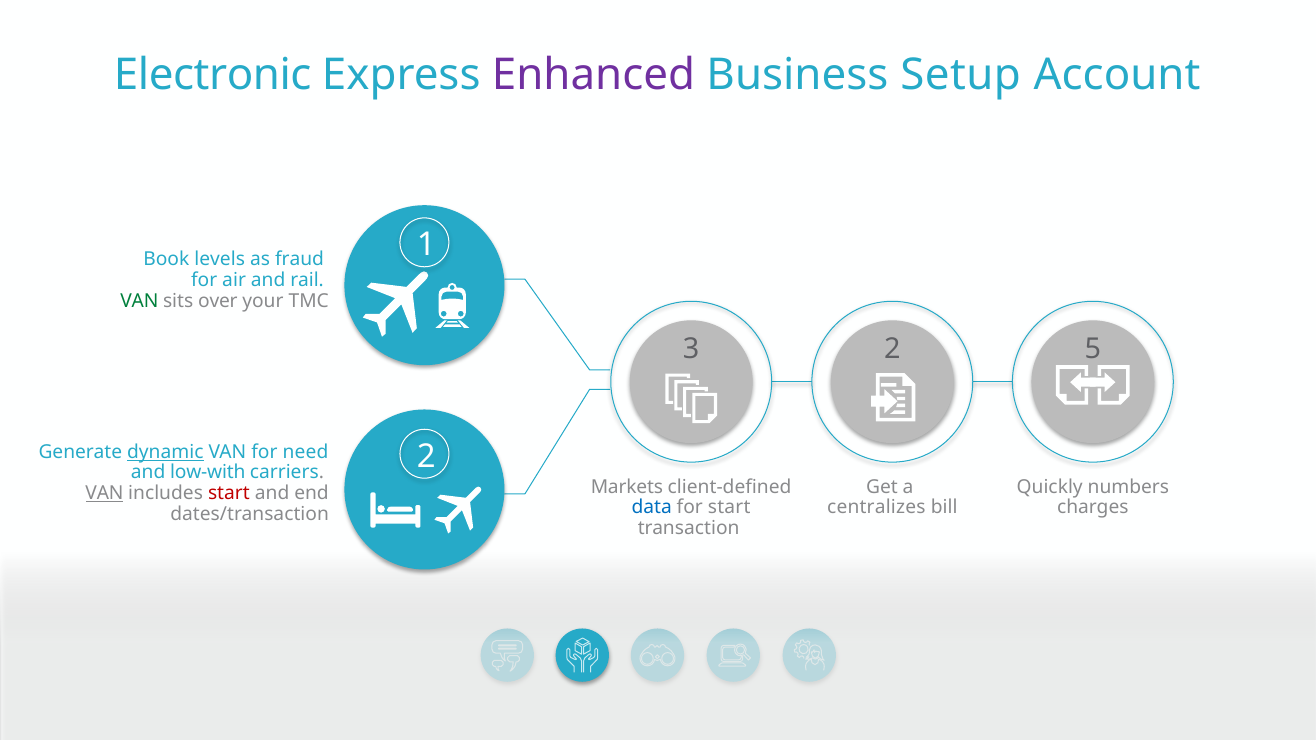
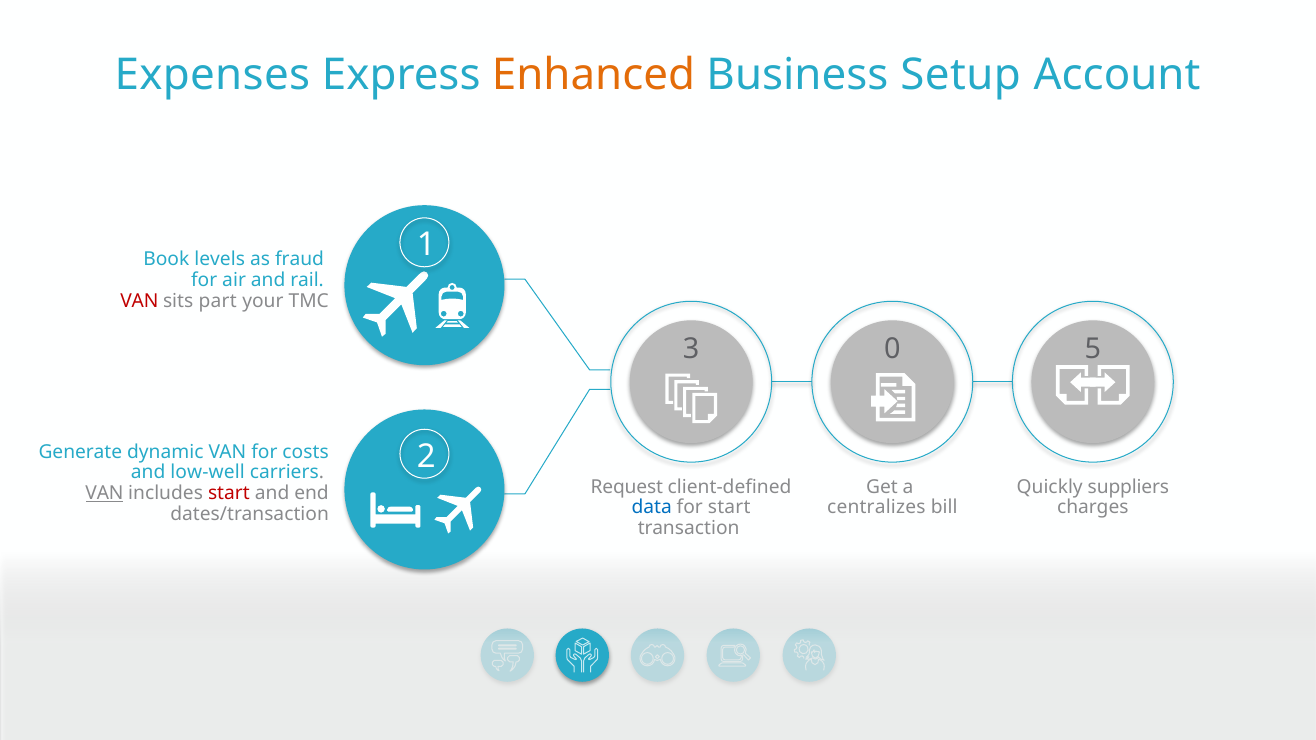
Electronic: Electronic -> Expenses (212, 75)
Enhanced colour: purple -> orange (594, 75)
VAN colour: green -> red (139, 301)
over: over -> part (218, 301)
3 2: 2 -> 0 (892, 349)
dynamic underline: present -> none (165, 452)
need: need -> costs (306, 452)
low-with: low-with -> low-well (208, 473)
Markets: Markets -> Request (627, 487)
numbers: numbers -> suppliers (1128, 487)
